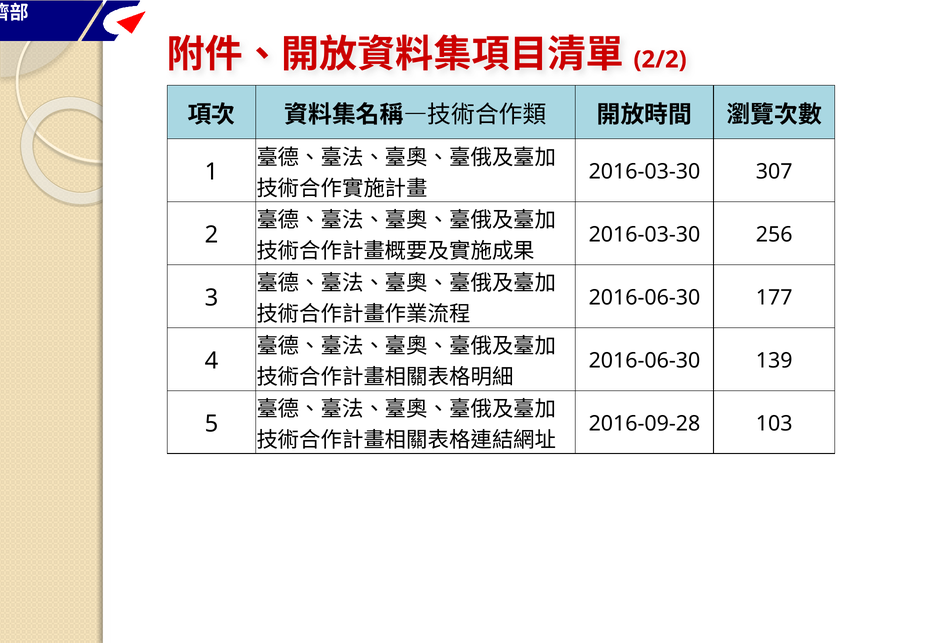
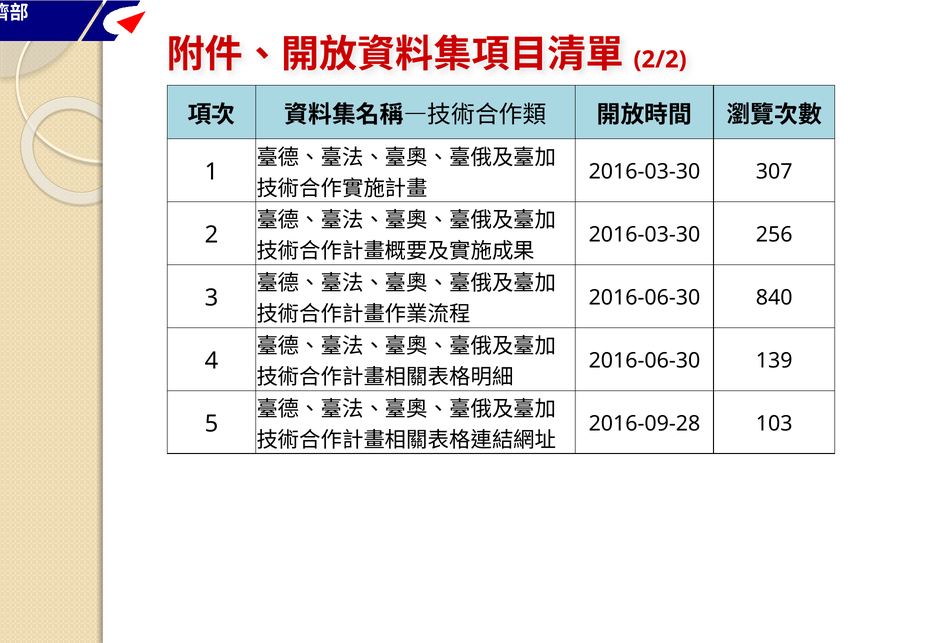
177: 177 -> 840 (774, 298)
